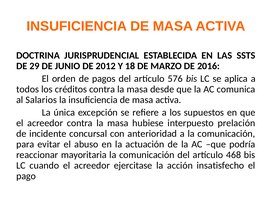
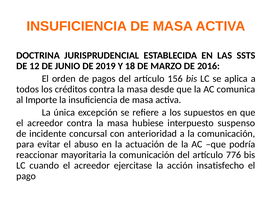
29: 29 -> 12 (34, 66)
2012: 2012 -> 2019 (106, 66)
576: 576 -> 156 (175, 79)
Salarios: Salarios -> Importe (41, 100)
prelación: prelación -> suspenso (236, 123)
468: 468 -> 776 (234, 155)
